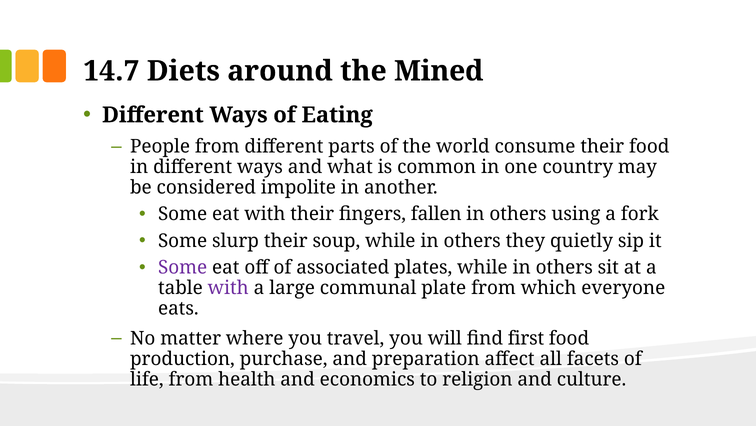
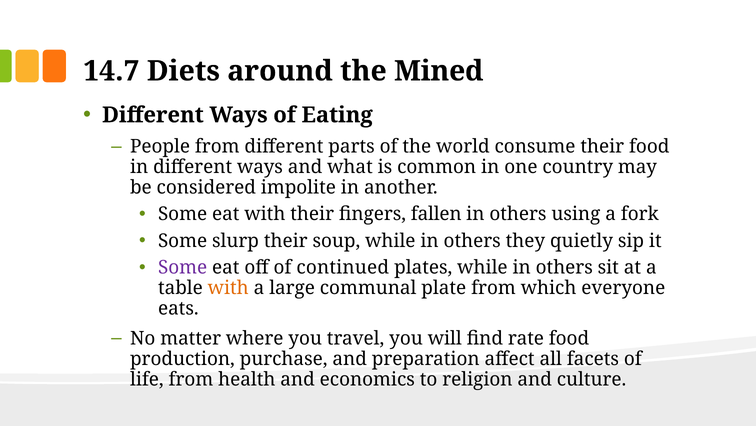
associated: associated -> continued (343, 267)
with colour: purple -> orange (228, 288)
first: first -> rate (526, 338)
